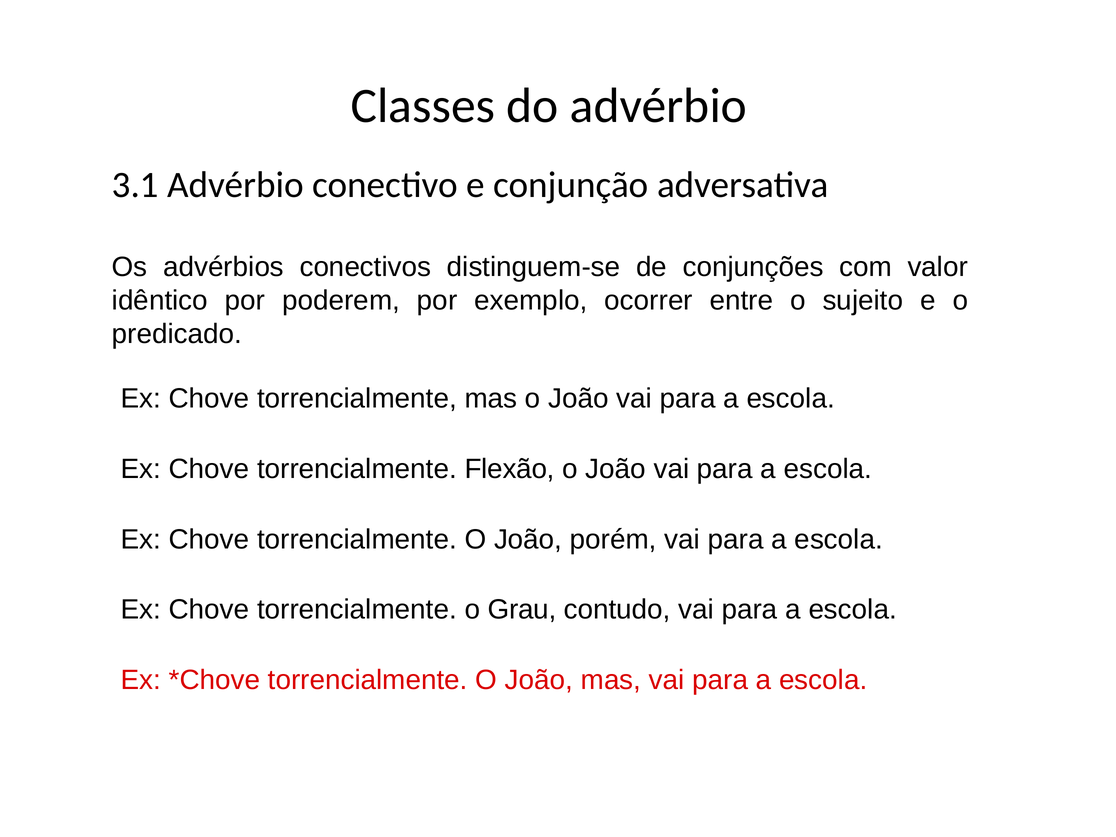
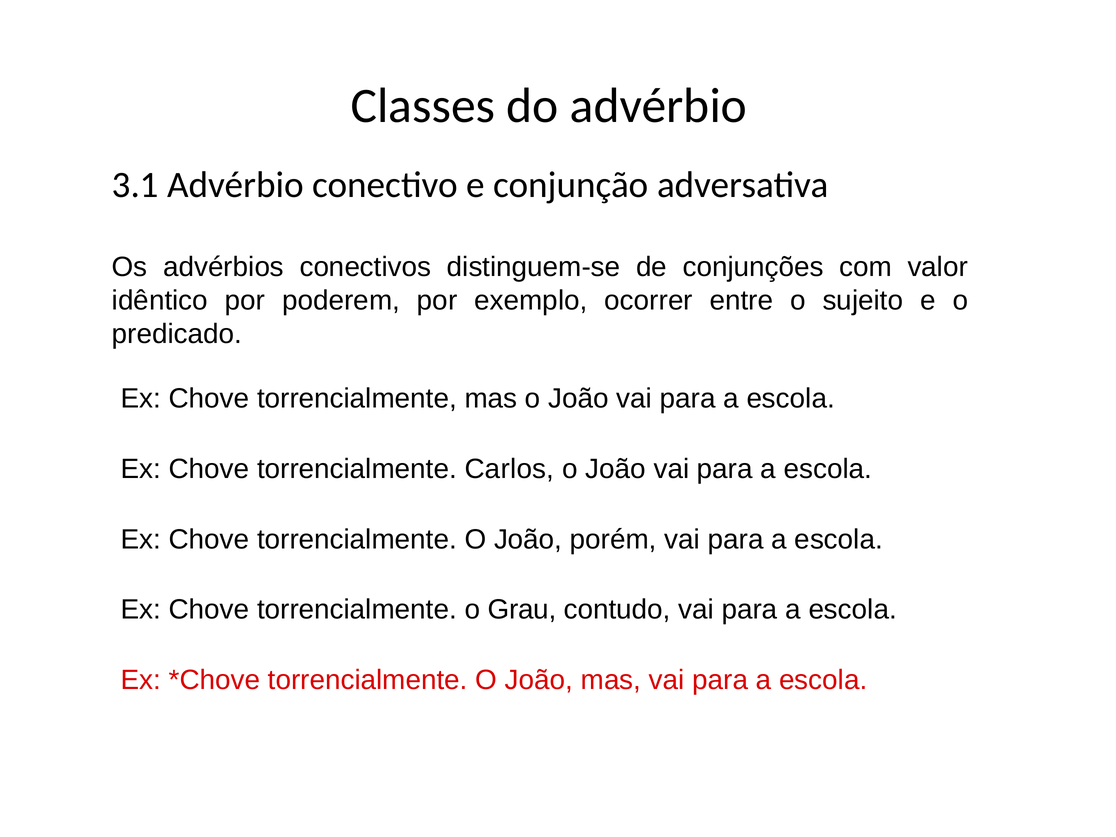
Flexão: Flexão -> Carlos (509, 469)
